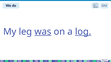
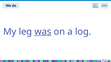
log underline: present -> none (83, 32)
